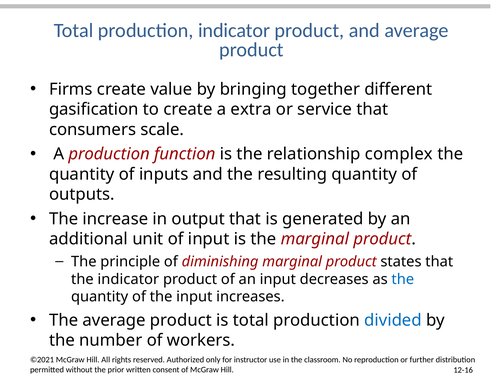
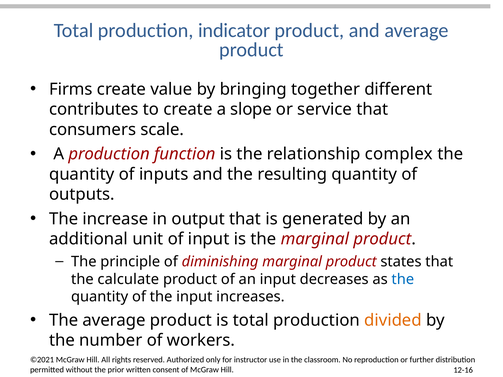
gasification: gasification -> contributes (94, 109)
extra: extra -> slope (251, 109)
the indicator: indicator -> calculate (128, 279)
divided colour: blue -> orange (393, 320)
